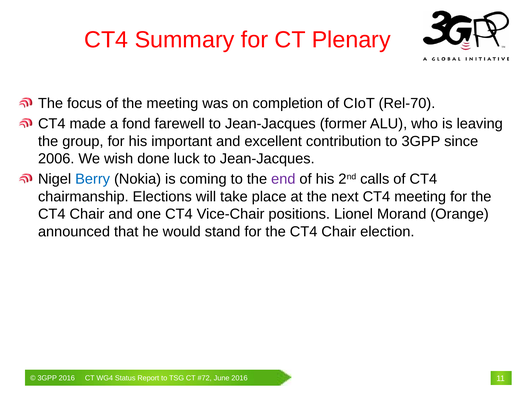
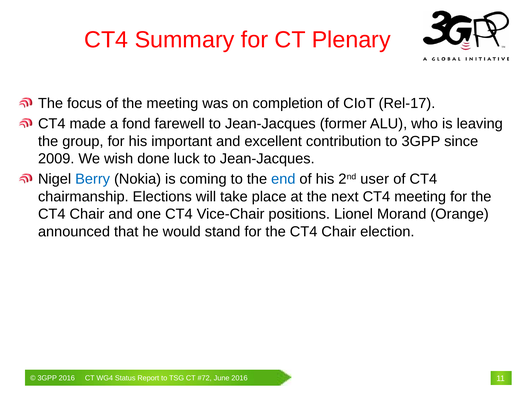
Rel-70: Rel-70 -> Rel-17 (407, 103)
2006: 2006 -> 2009 (56, 159)
end colour: purple -> blue (283, 179)
calls: calls -> user (375, 179)
